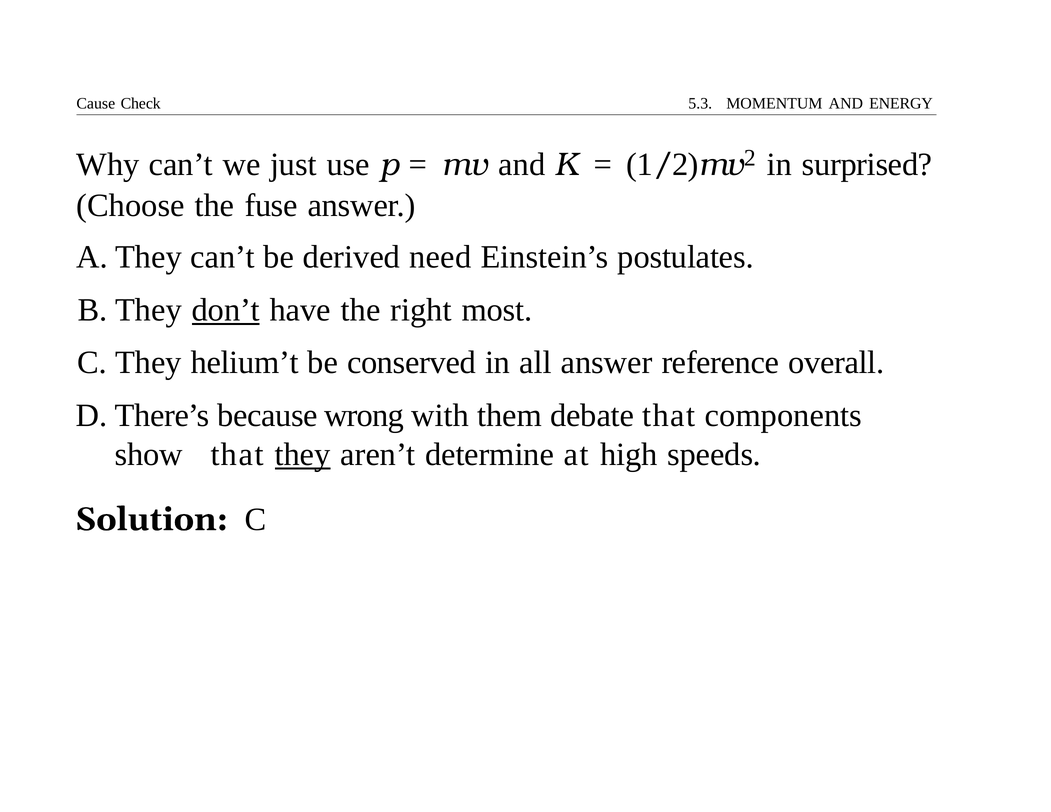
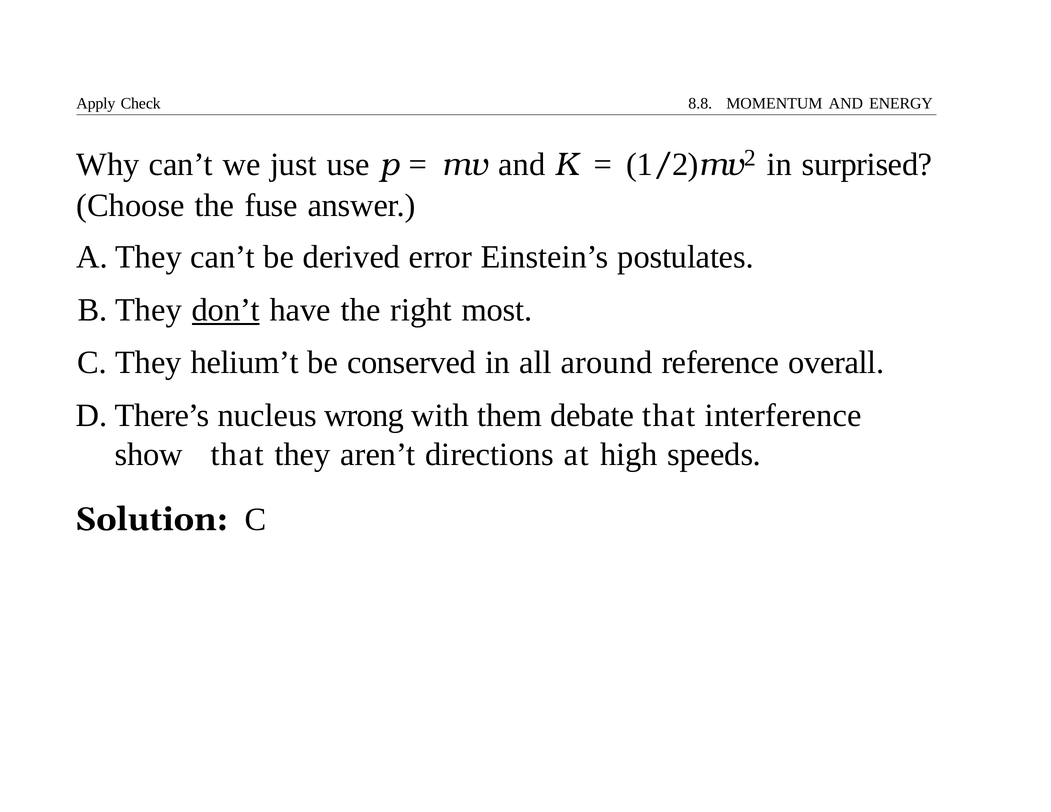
Cause: Cause -> Apply (96, 104)
5.3: 5.3 -> 8.8 (700, 104)
need: need -> error (440, 257)
all answer: answer -> around (606, 363)
because: because -> nucleus (267, 415)
components: components -> interference (783, 415)
they underline: present -> none (303, 455)
determine: determine -> directions (489, 455)
